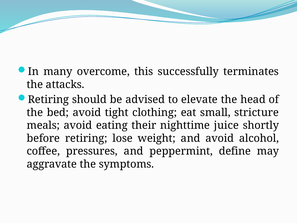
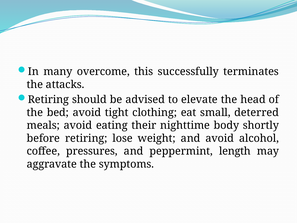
stricture: stricture -> deterred (257, 112)
juice: juice -> body (226, 125)
define: define -> length (235, 151)
